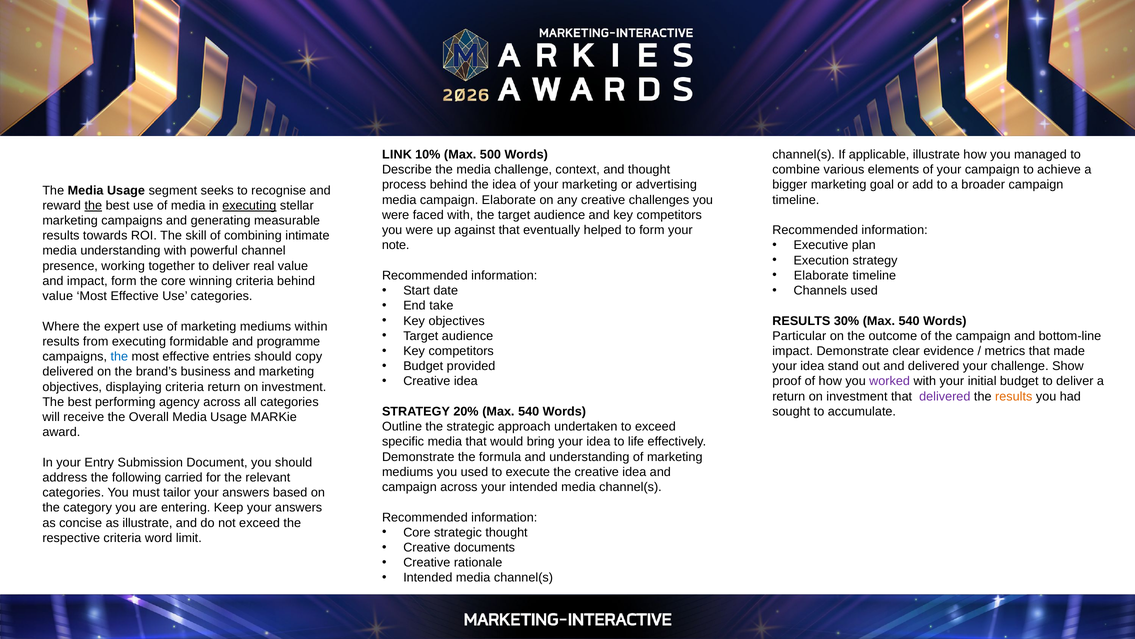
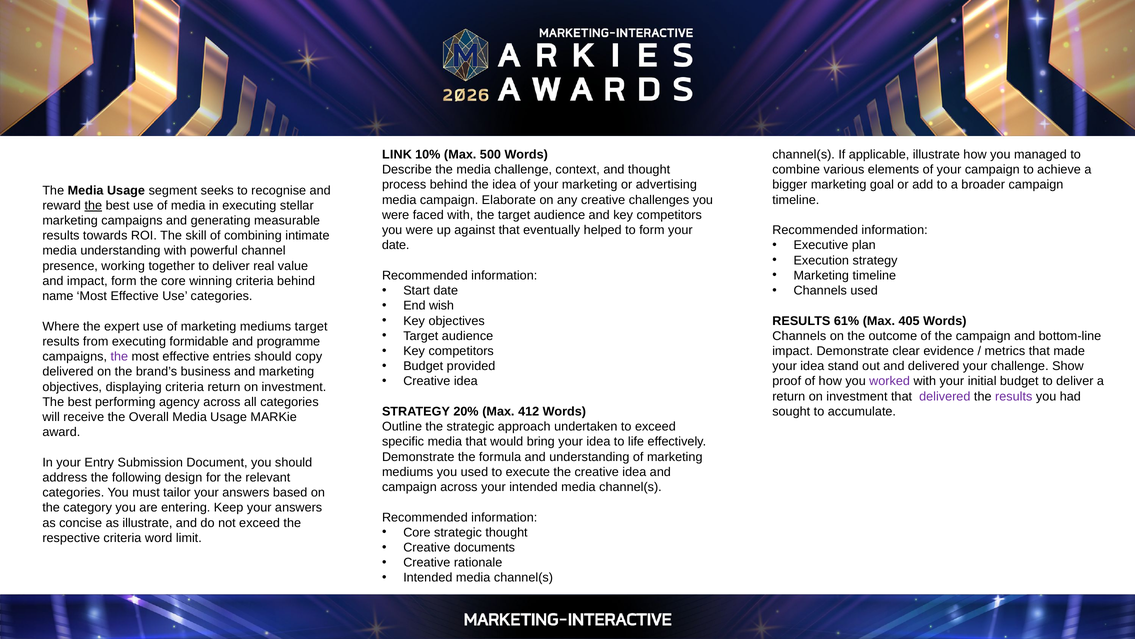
executing underline: present -> none (249, 205)
note: note -> date (396, 245)
Elaborate: Elaborate -> Marketing (821, 275)
value: value -> name (58, 296)
take: take -> wish (442, 305)
RESULTS 30%: 30% -> 61% (846, 321)
540: 540 -> 405 (909, 321)
mediums within: within -> target (311, 326)
Particular: Particular -> Channels (799, 336)
the colour: blue -> purple (119, 356)
results colour: orange -> purple (1014, 396)
20% Max 540: 540 -> 412 (529, 411)
following carried: carried -> design (184, 477)
